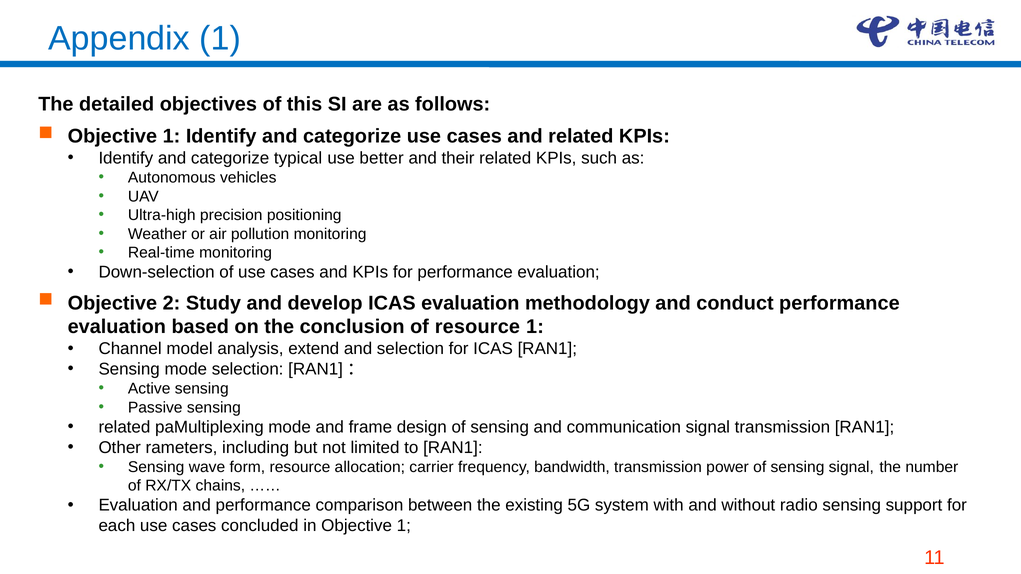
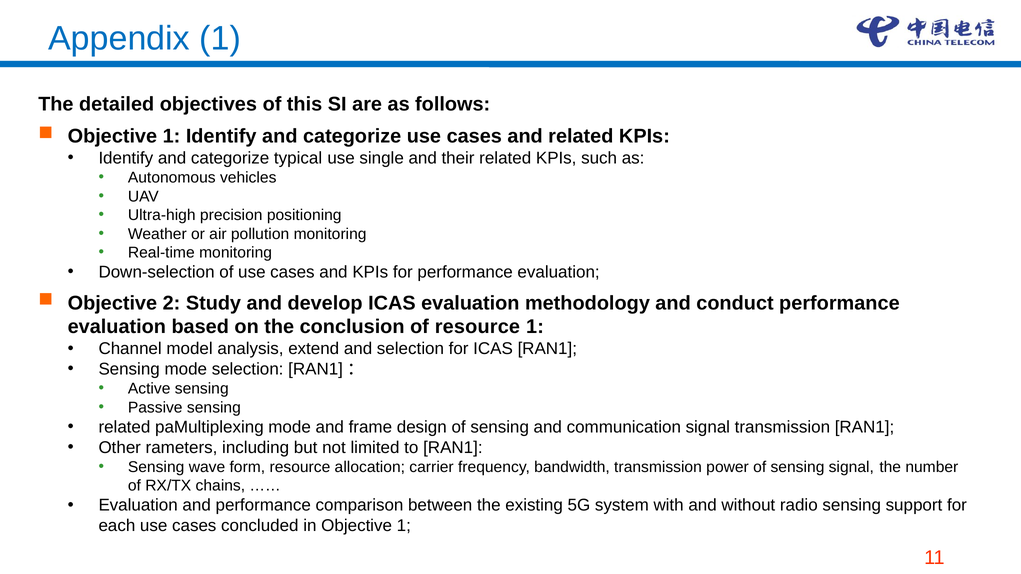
better: better -> single (382, 158)
